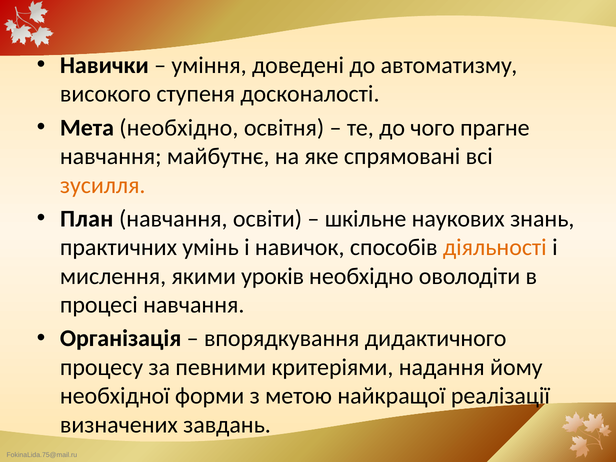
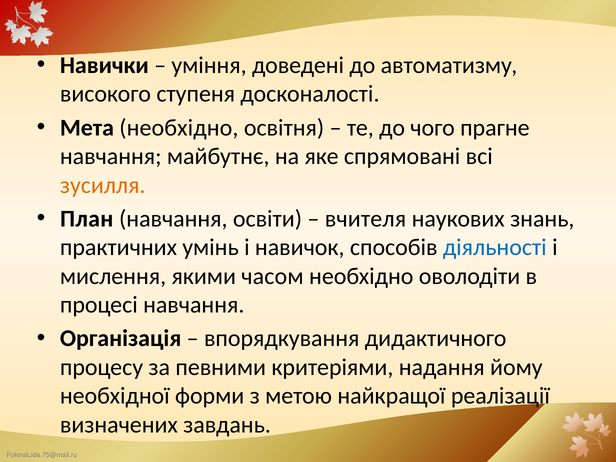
шкільне: шкільне -> вчителя (365, 219)
діяльності colour: orange -> blue (495, 247)
уроків: уроків -> часом (272, 276)
